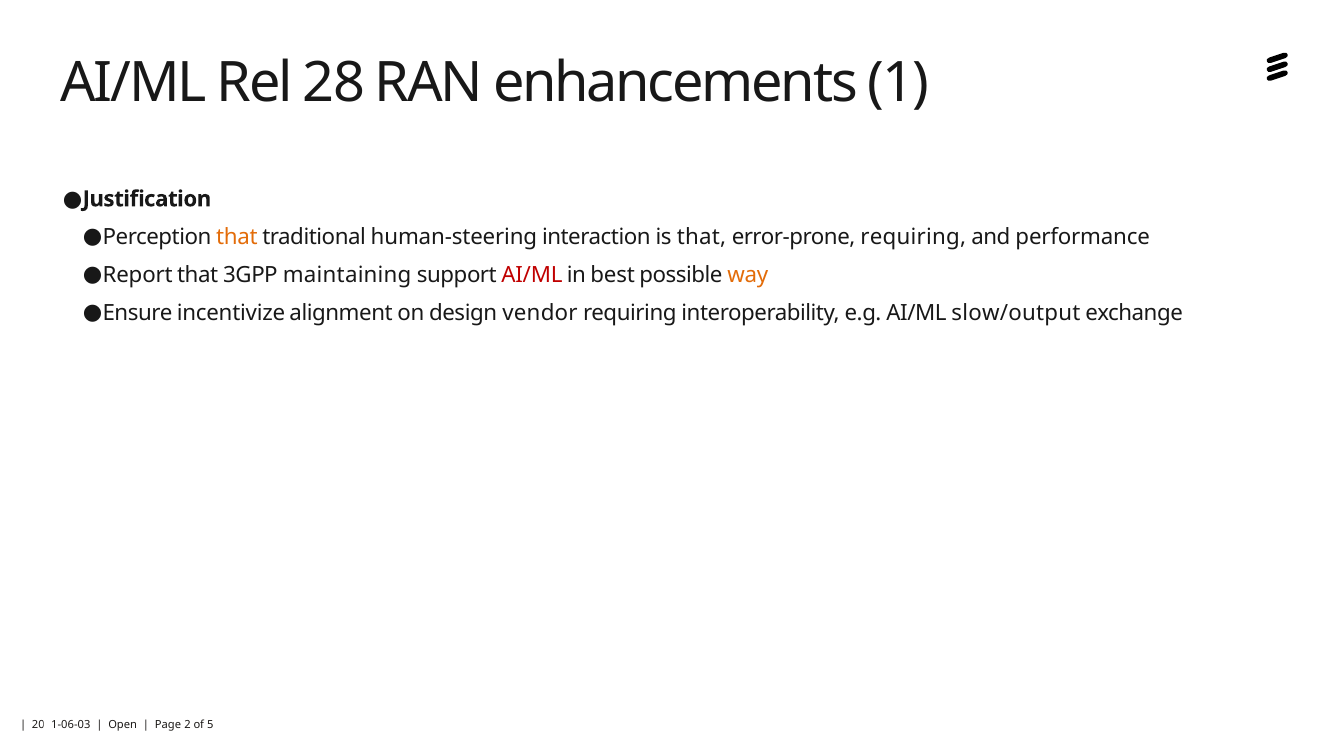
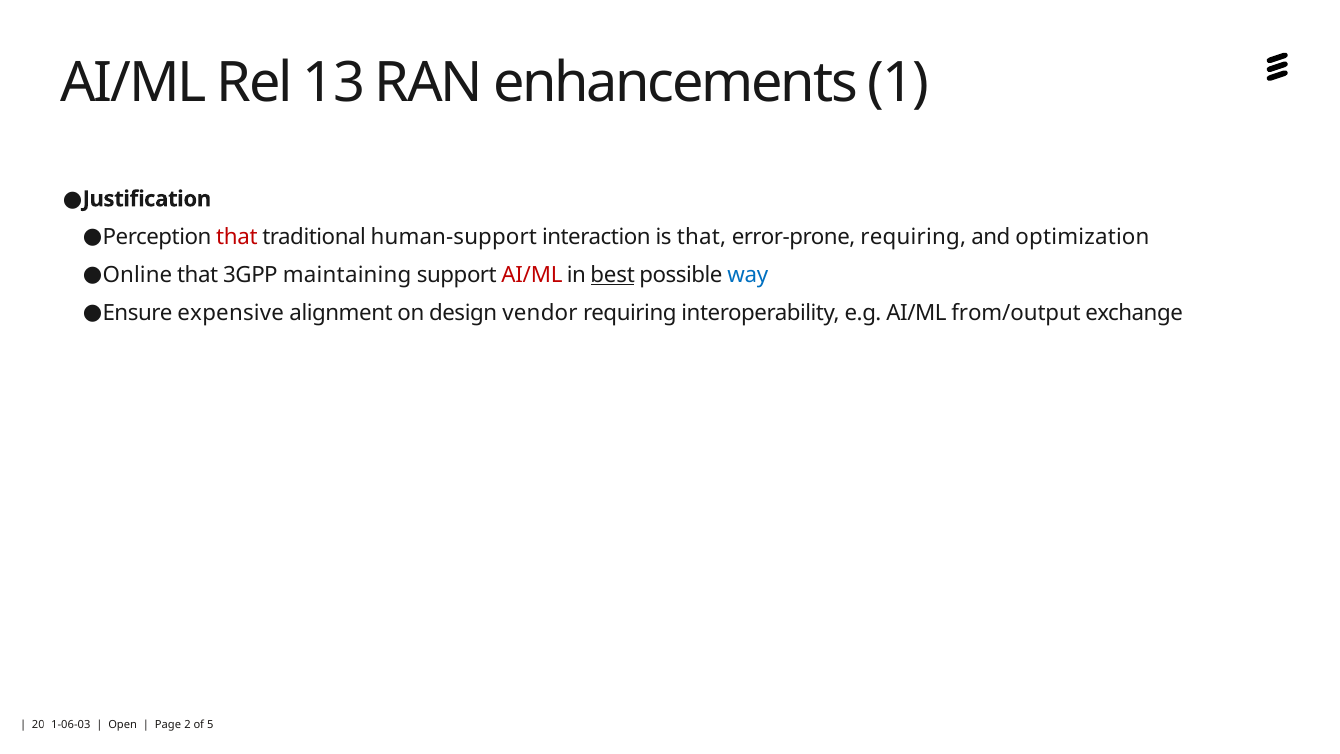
28: 28 -> 13 (334, 83)
that colour: orange -> red (237, 237)
human-steering: human-steering -> human-support (454, 237)
performance: performance -> optimization (1082, 237)
Report: Report -> Online (138, 275)
best underline: none -> present (613, 275)
way colour: orange -> blue (748, 275)
incentivize: incentivize -> expensive (231, 313)
slow/output: slow/output -> from/output (1016, 313)
